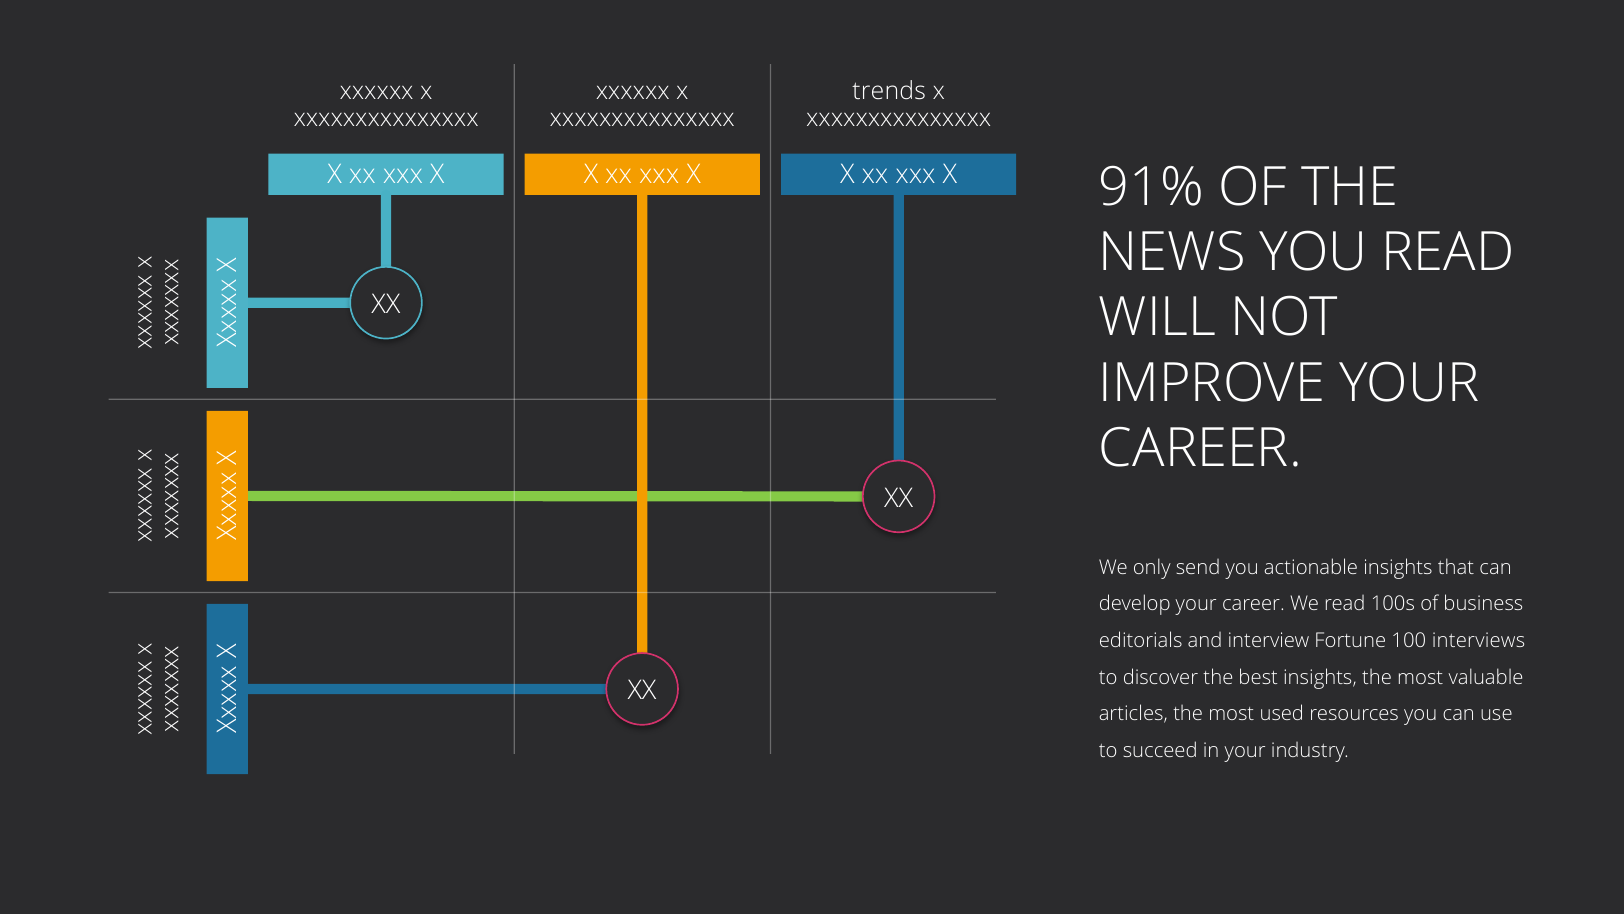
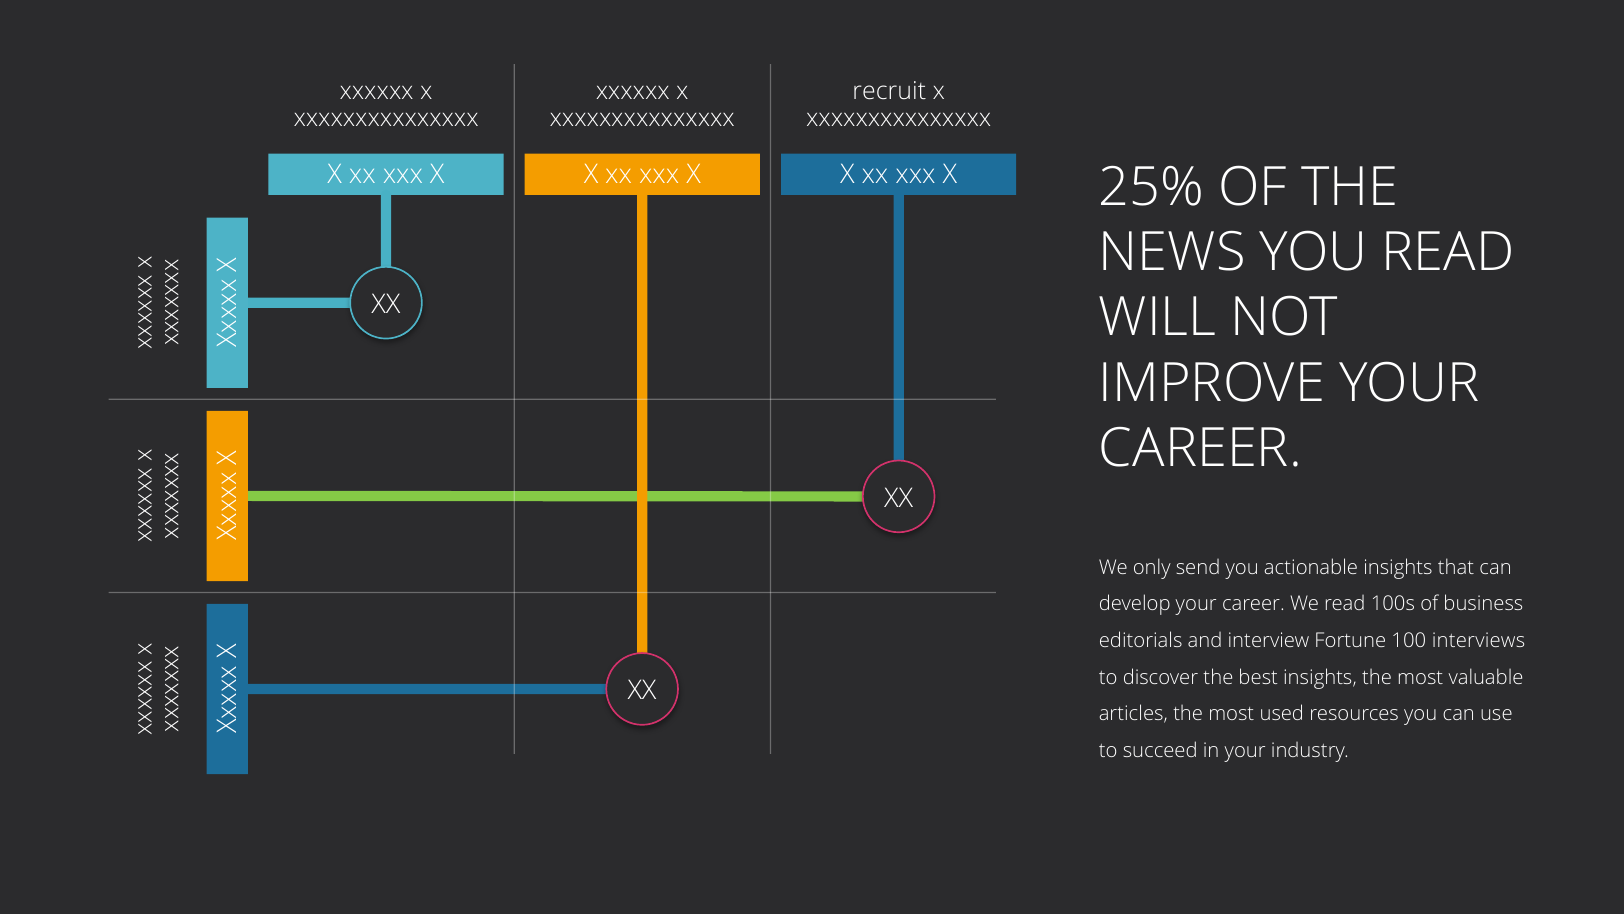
trends: trends -> recruit (889, 92)
91%: 91% -> 25% (1152, 188)
